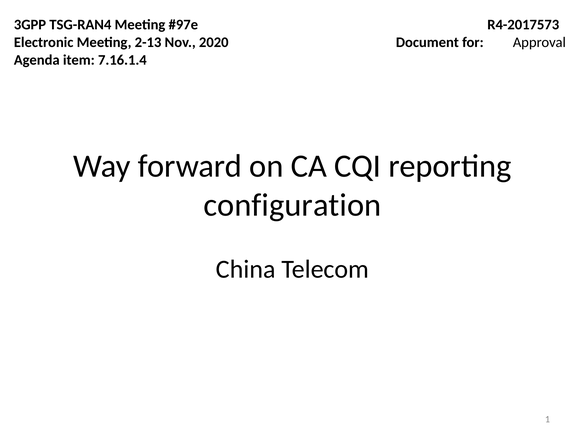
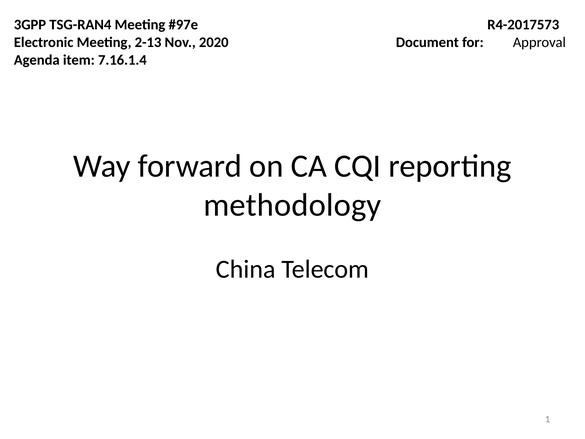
configuration: configuration -> methodology (292, 205)
